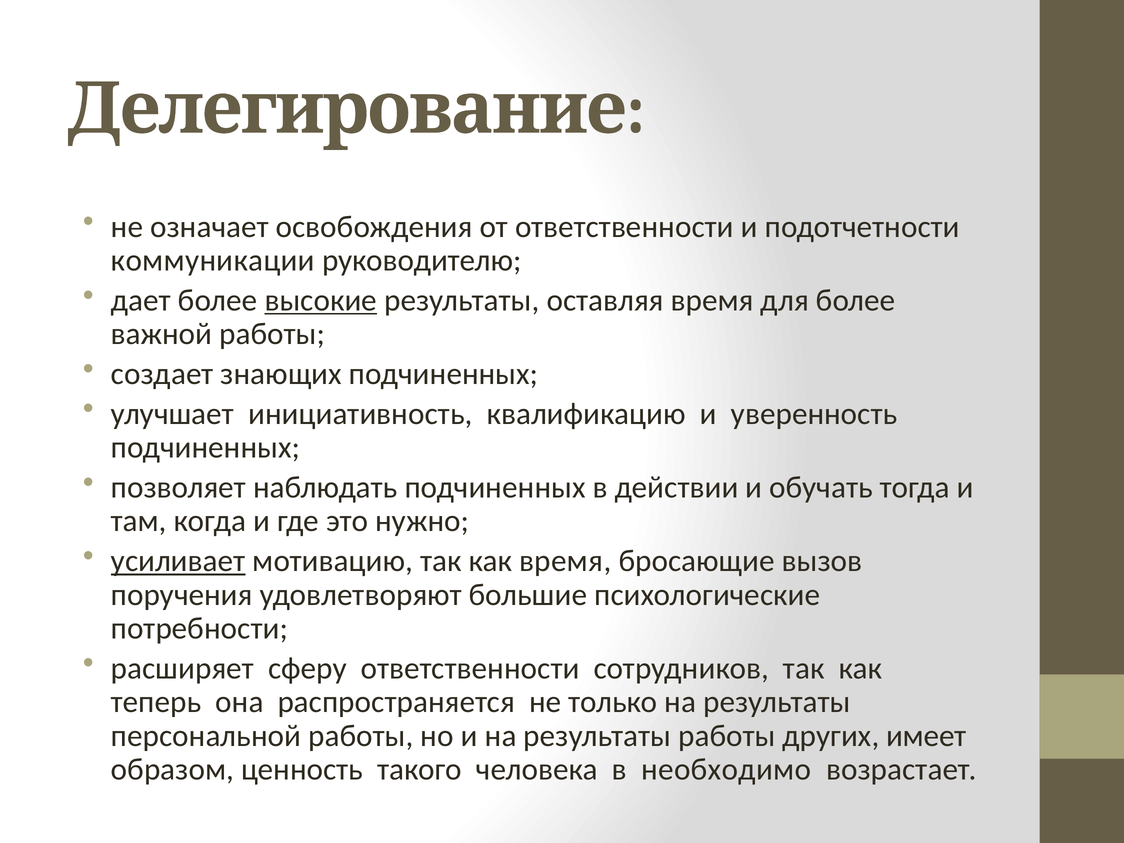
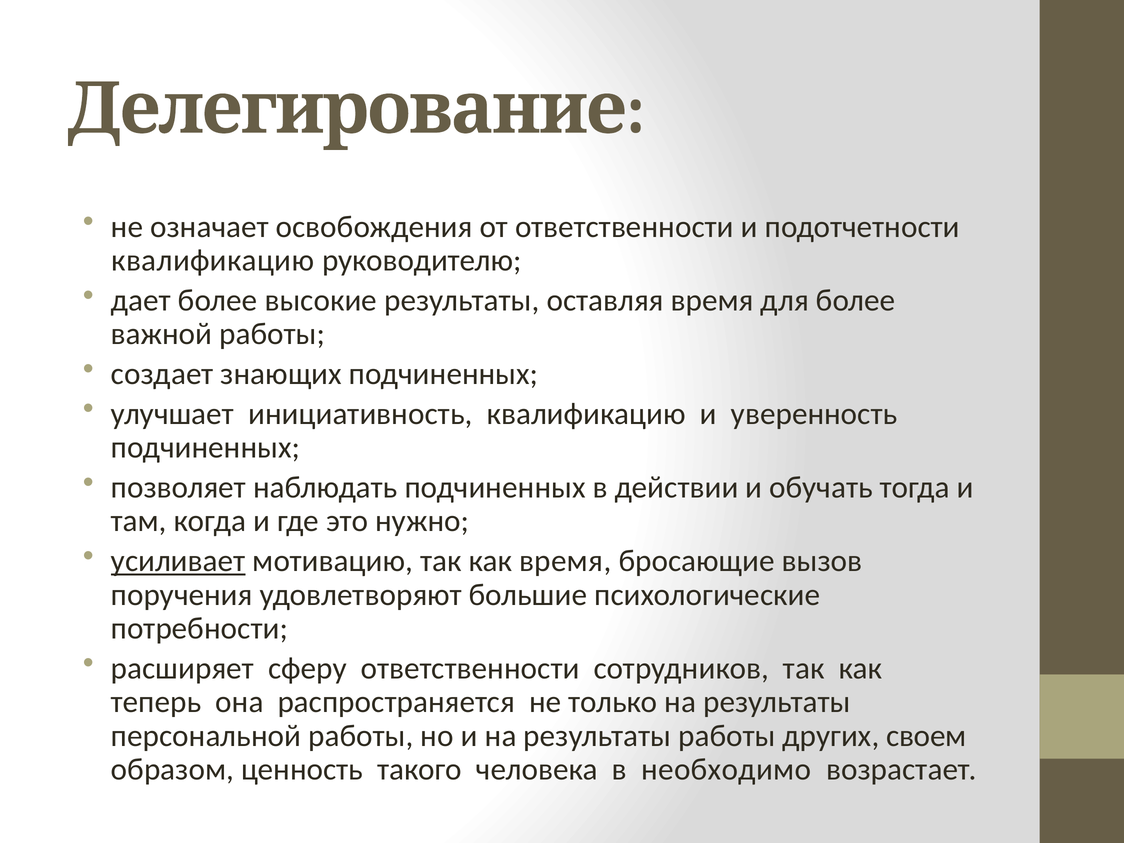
коммуникации: коммуникации -> квалификацию (213, 260)
высокие underline: present -> none (321, 300)
имеет: имеет -> своем (926, 736)
